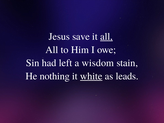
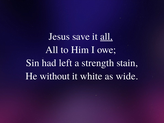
wisdom: wisdom -> strength (98, 63)
nothing: nothing -> without (55, 76)
white underline: present -> none (91, 76)
leads: leads -> wide (127, 76)
